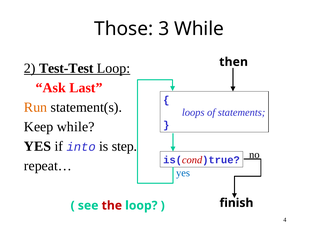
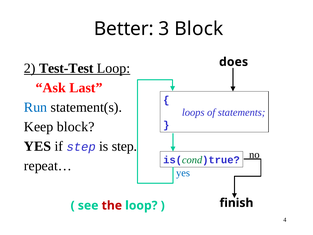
Those: Those -> Better (124, 29)
3 While: While -> Block (199, 29)
then: then -> does (234, 62)
Run colour: orange -> blue (36, 107)
Keep while: while -> block (76, 127)
if into: into -> step (81, 147)
cond colour: red -> green (192, 160)
